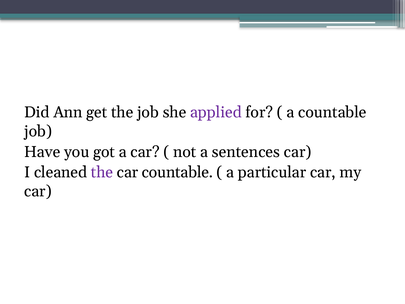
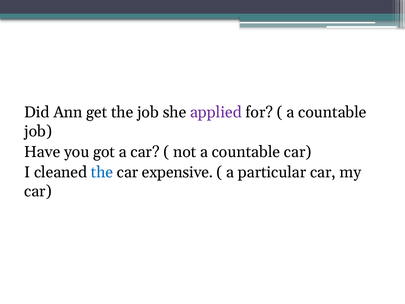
not a sentences: sentences -> countable (246, 152)
the colour: purple -> blue (102, 172)
car countable: countable -> expensive (178, 172)
